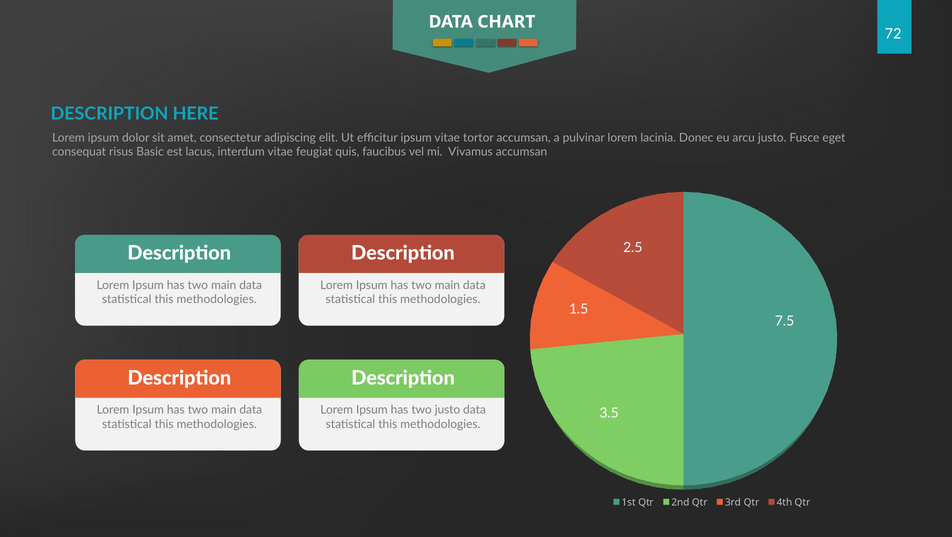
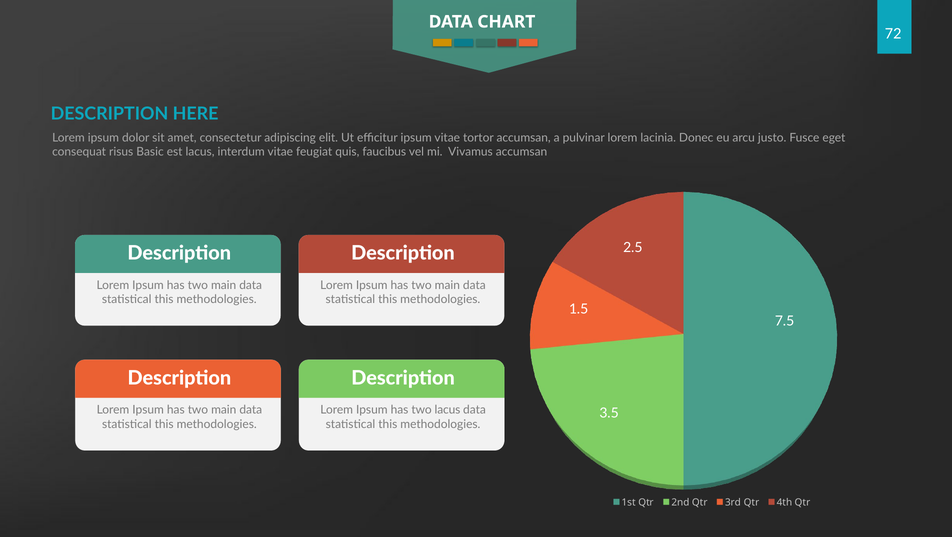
two justo: justo -> lacus (447, 410)
